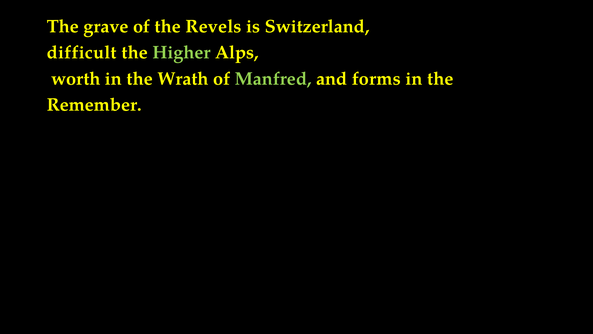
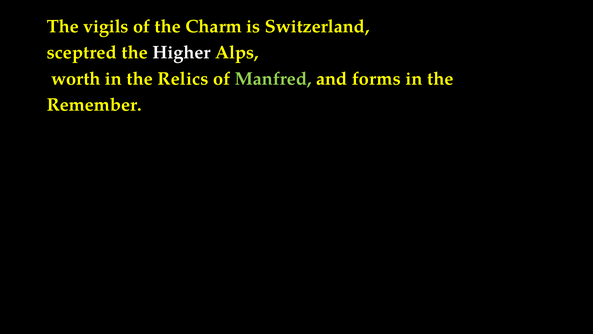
grave: grave -> vigils (106, 27)
Revels: Revels -> Charm (214, 27)
difficult: difficult -> sceptred (82, 53)
Higher colour: light green -> white (182, 53)
Wrath: Wrath -> Relics (183, 79)
